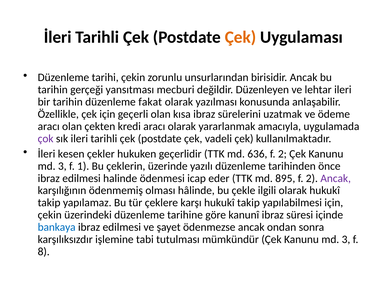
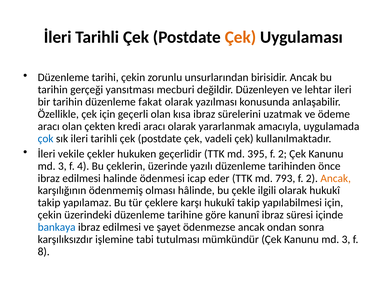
çok colour: purple -> blue (46, 138)
kesen: kesen -> vekile (71, 153)
636: 636 -> 395 (257, 153)
1: 1 -> 4 (83, 166)
895: 895 -> 793 (285, 178)
Ancak colour: purple -> orange (336, 178)
